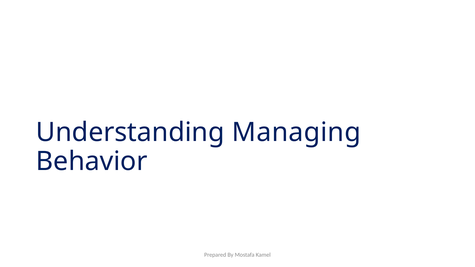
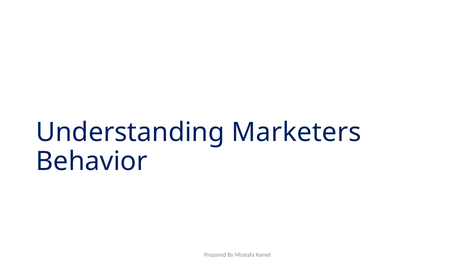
Managing: Managing -> Marketers (296, 133)
